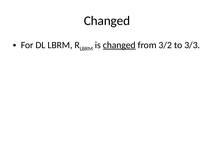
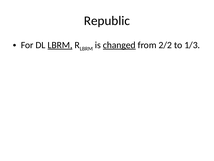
Changed: Changed -> Republic (107, 21)
LBRM underline: none -> present (60, 45)
3/2: 3/2 -> 2/2 (165, 45)
3/3: 3/3 -> 1/3 (192, 45)
